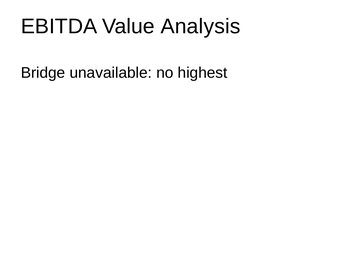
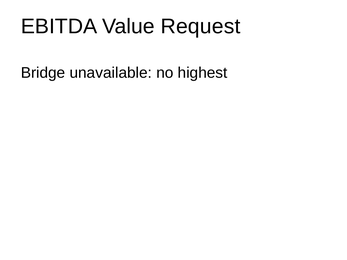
Analysis: Analysis -> Request (201, 26)
